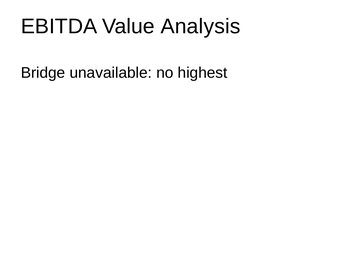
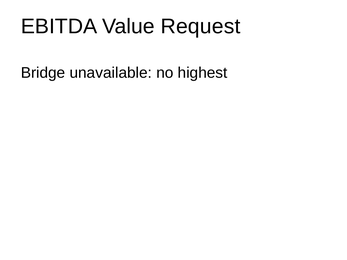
Analysis: Analysis -> Request (201, 26)
